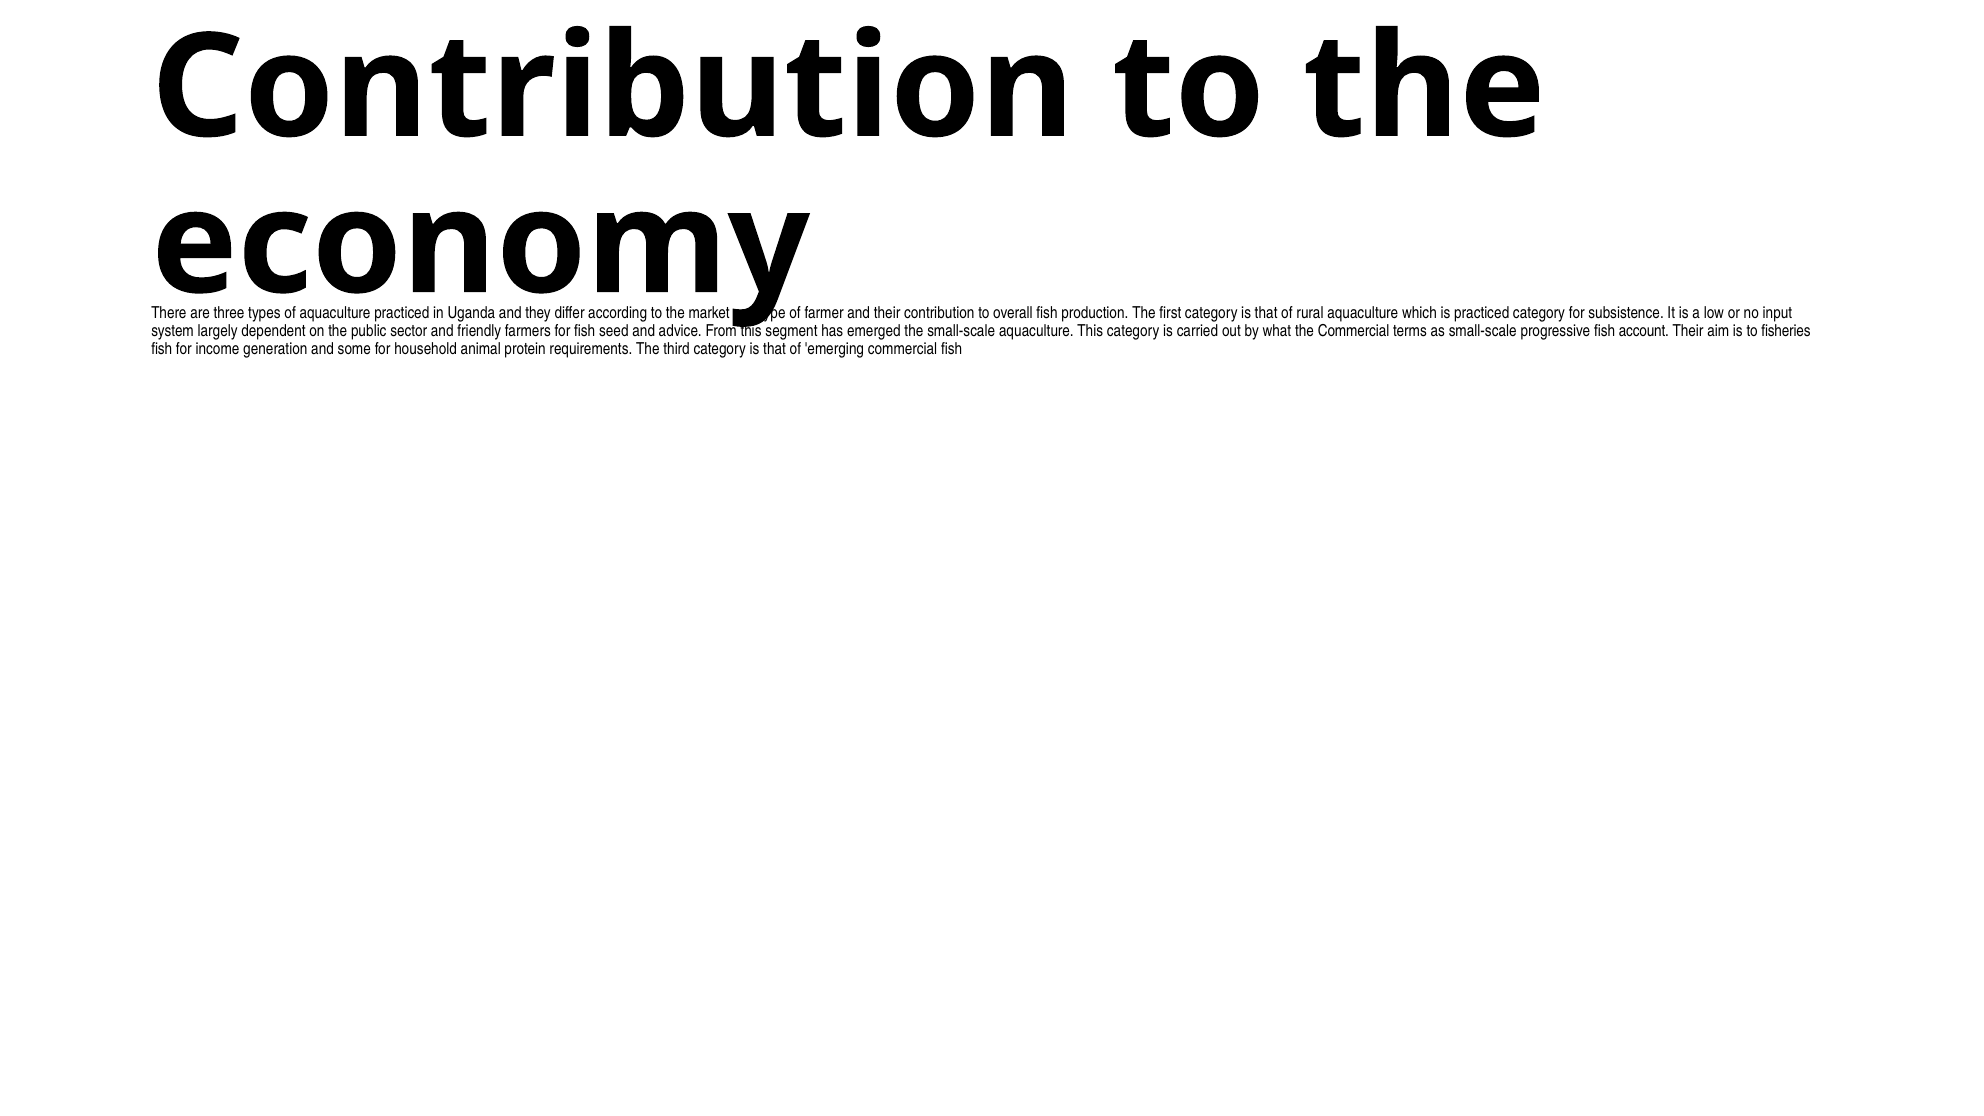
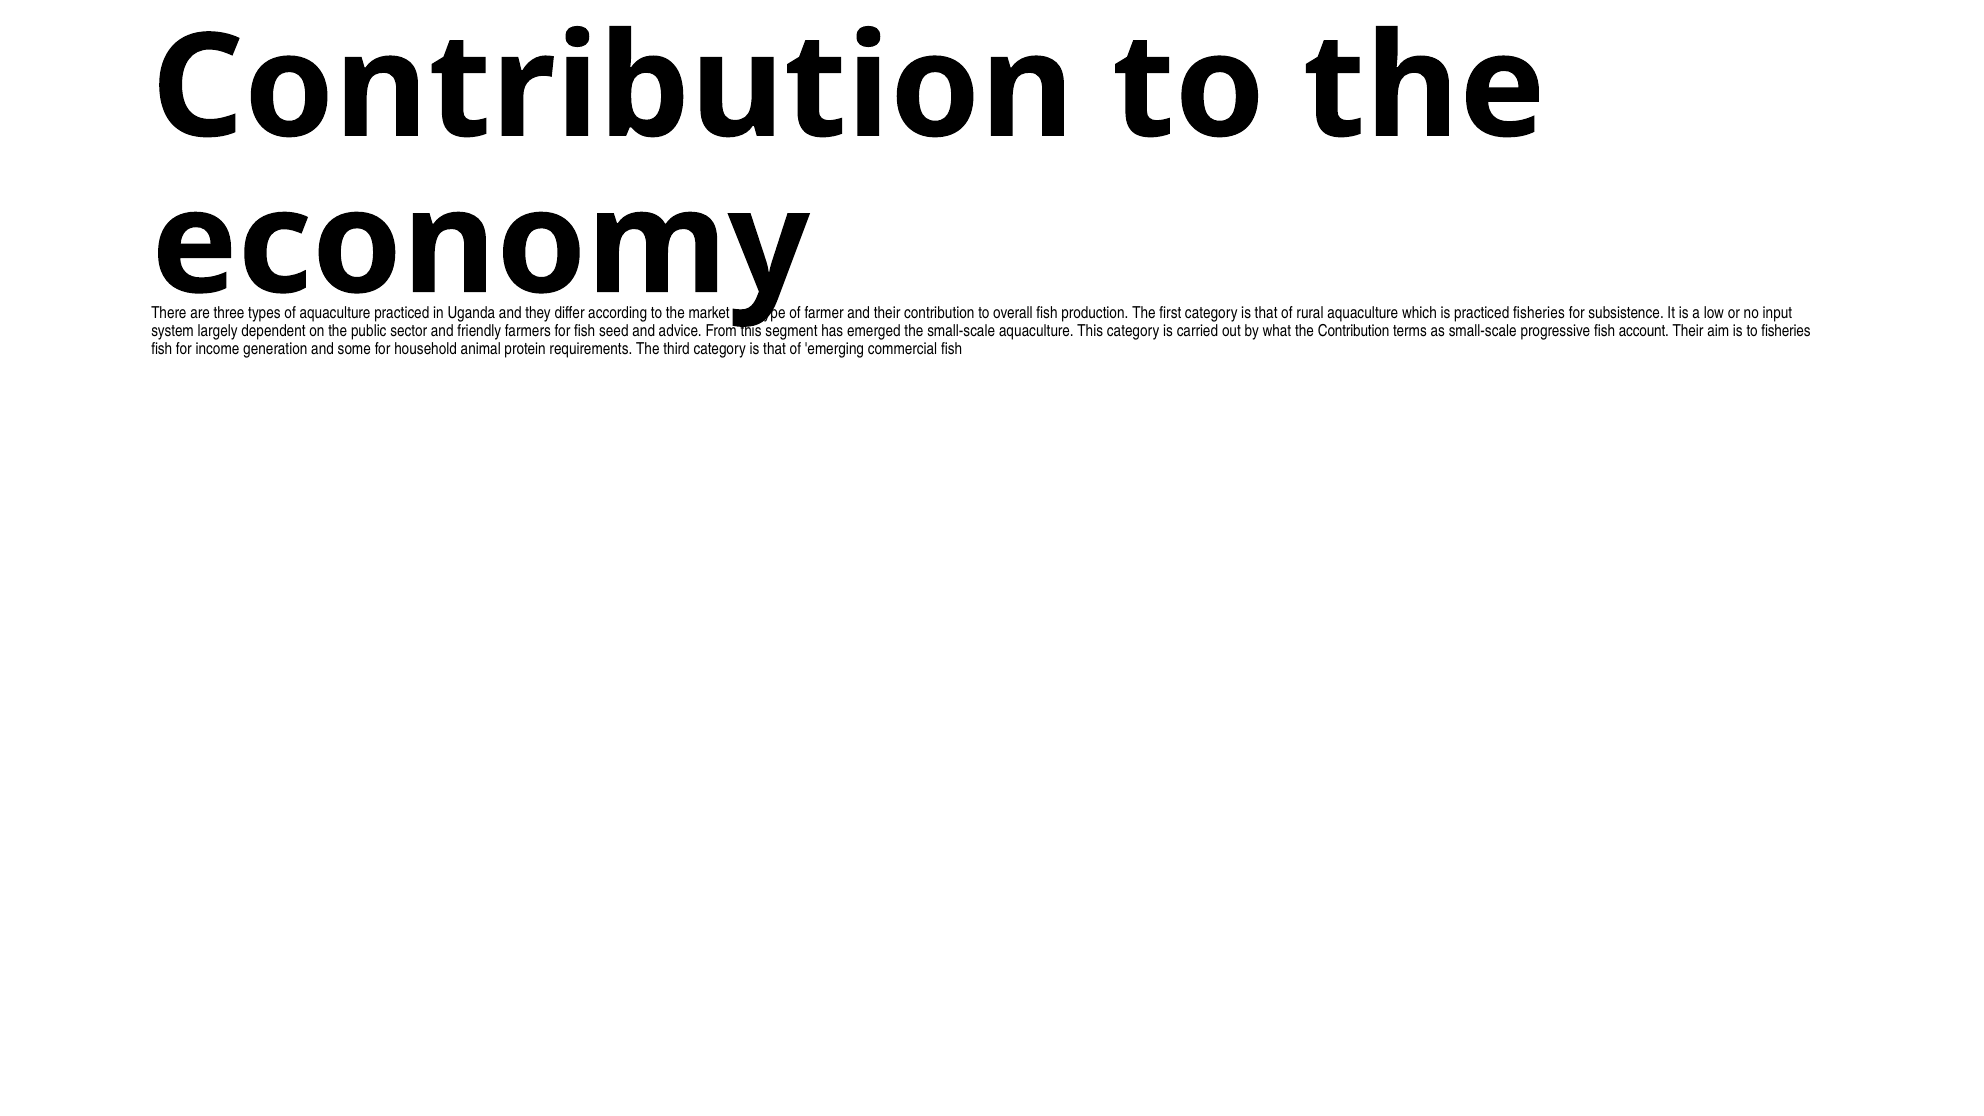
practiced category: category -> fisheries (1539, 313)
the Commercial: Commercial -> Contribution (1354, 331)
